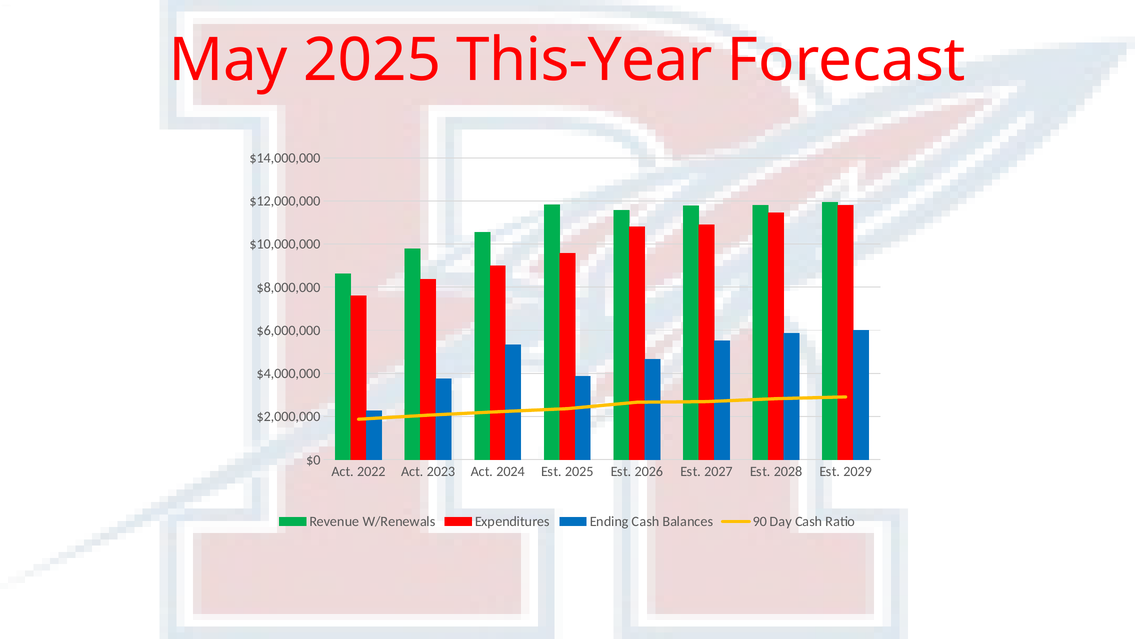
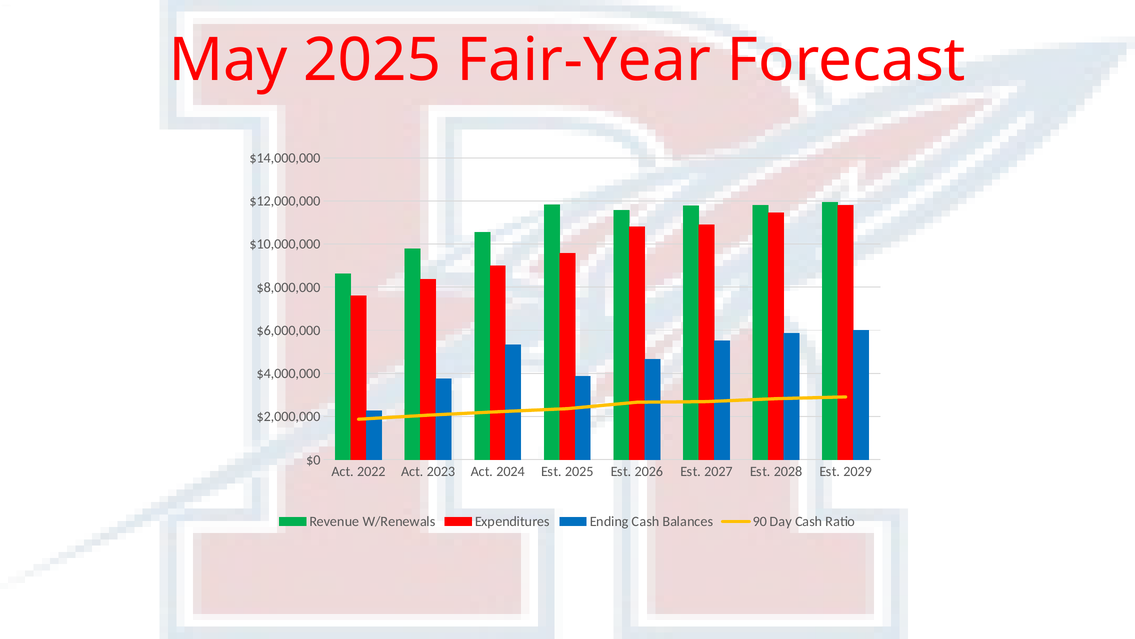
This-Year: This-Year -> Fair-Year (584, 60)
